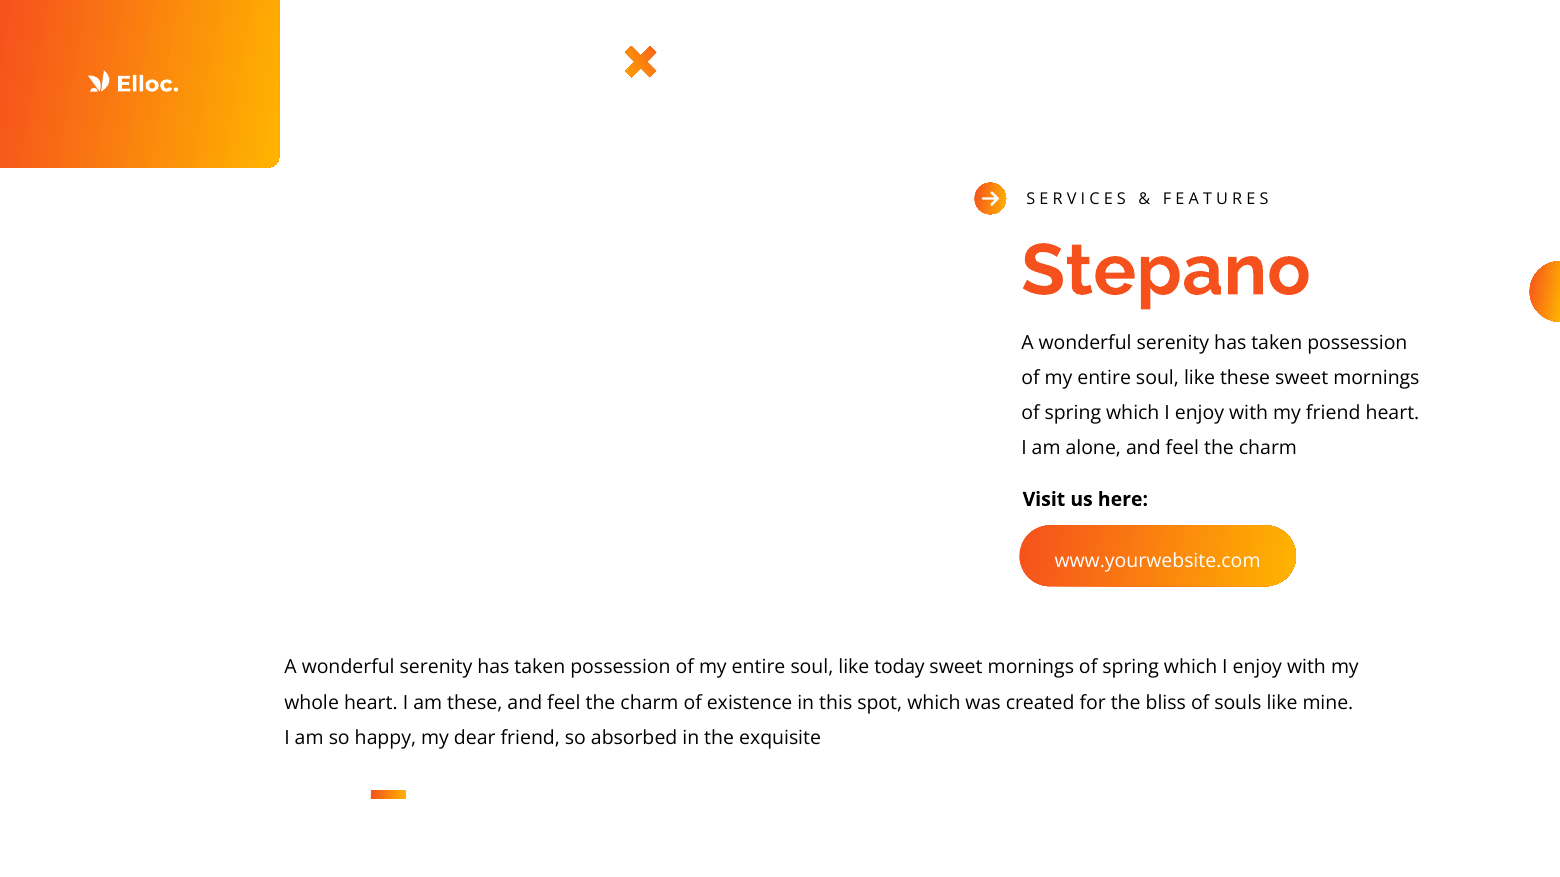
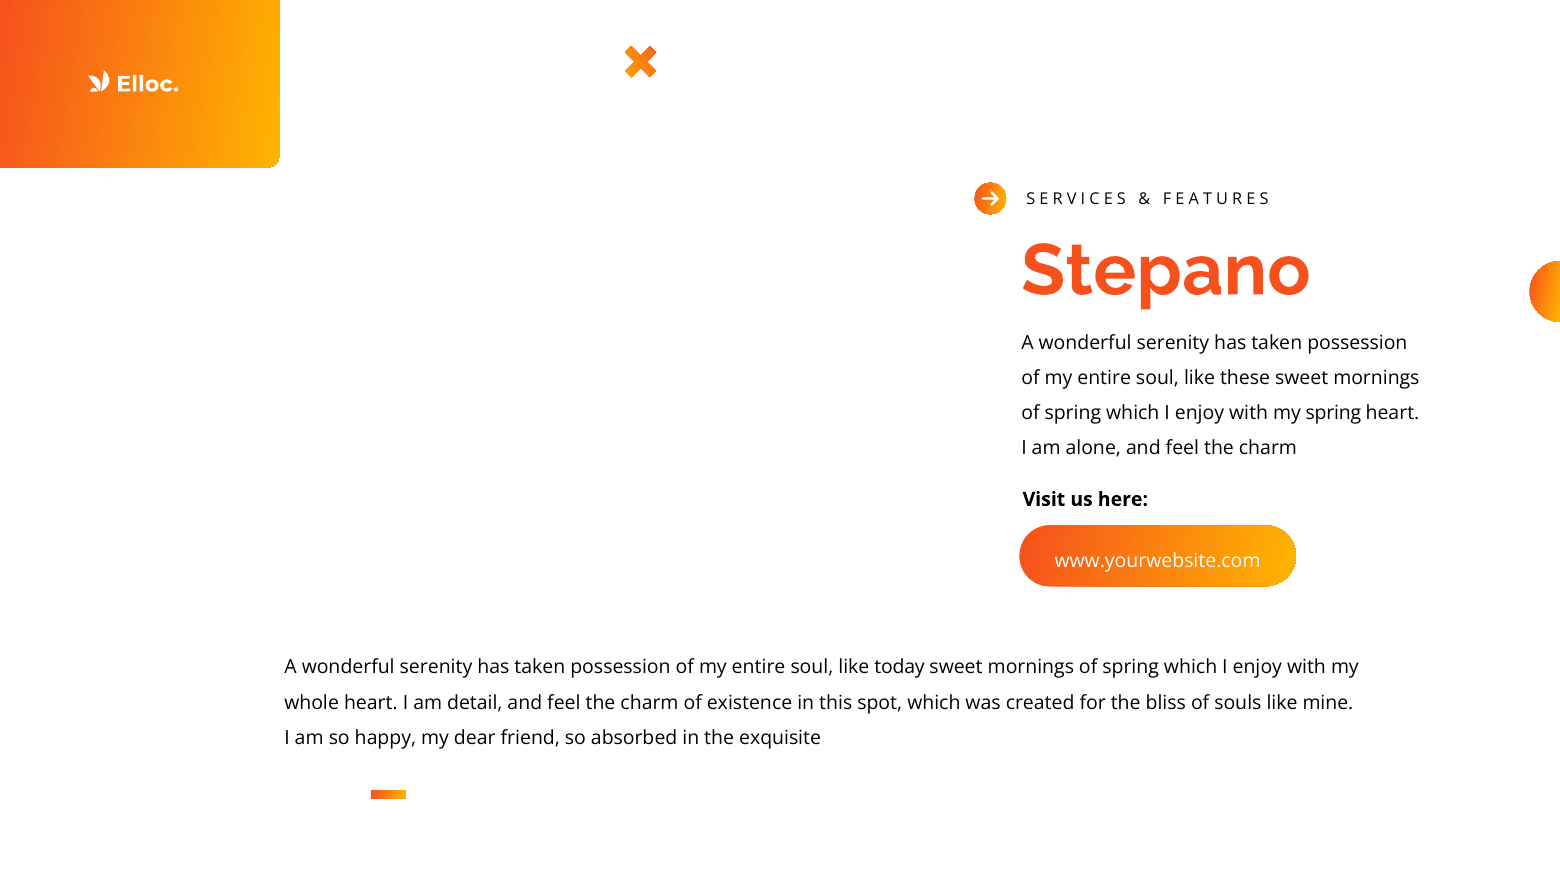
my friend: friend -> spring (1333, 414)
am these: these -> detail (475, 703)
